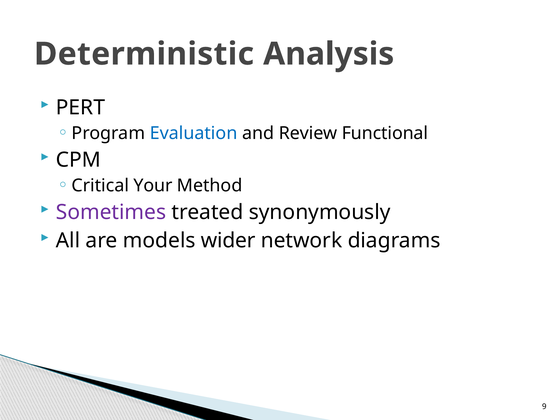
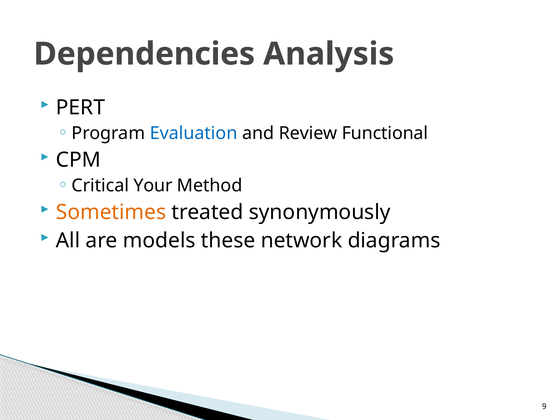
Deterministic: Deterministic -> Dependencies (144, 54)
Sometimes colour: purple -> orange (111, 212)
wider: wider -> these (228, 240)
